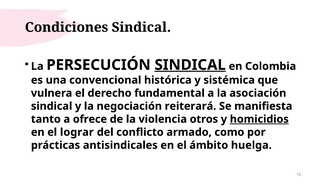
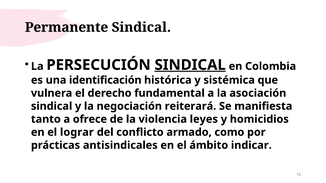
Condiciones: Condiciones -> Permanente (67, 27)
convencional: convencional -> identificación (105, 80)
otros: otros -> leyes (204, 119)
homicidios underline: present -> none (259, 119)
huelga: huelga -> indicar (251, 146)
